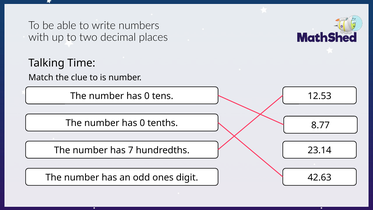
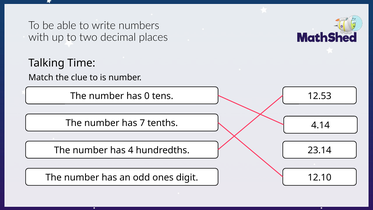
0: 0 -> 7 (142, 123)
8.77: 8.77 -> 4.14 (320, 125)
7: 7 -> 4 (131, 150)
42.63: 42.63 -> 12.10 (320, 177)
